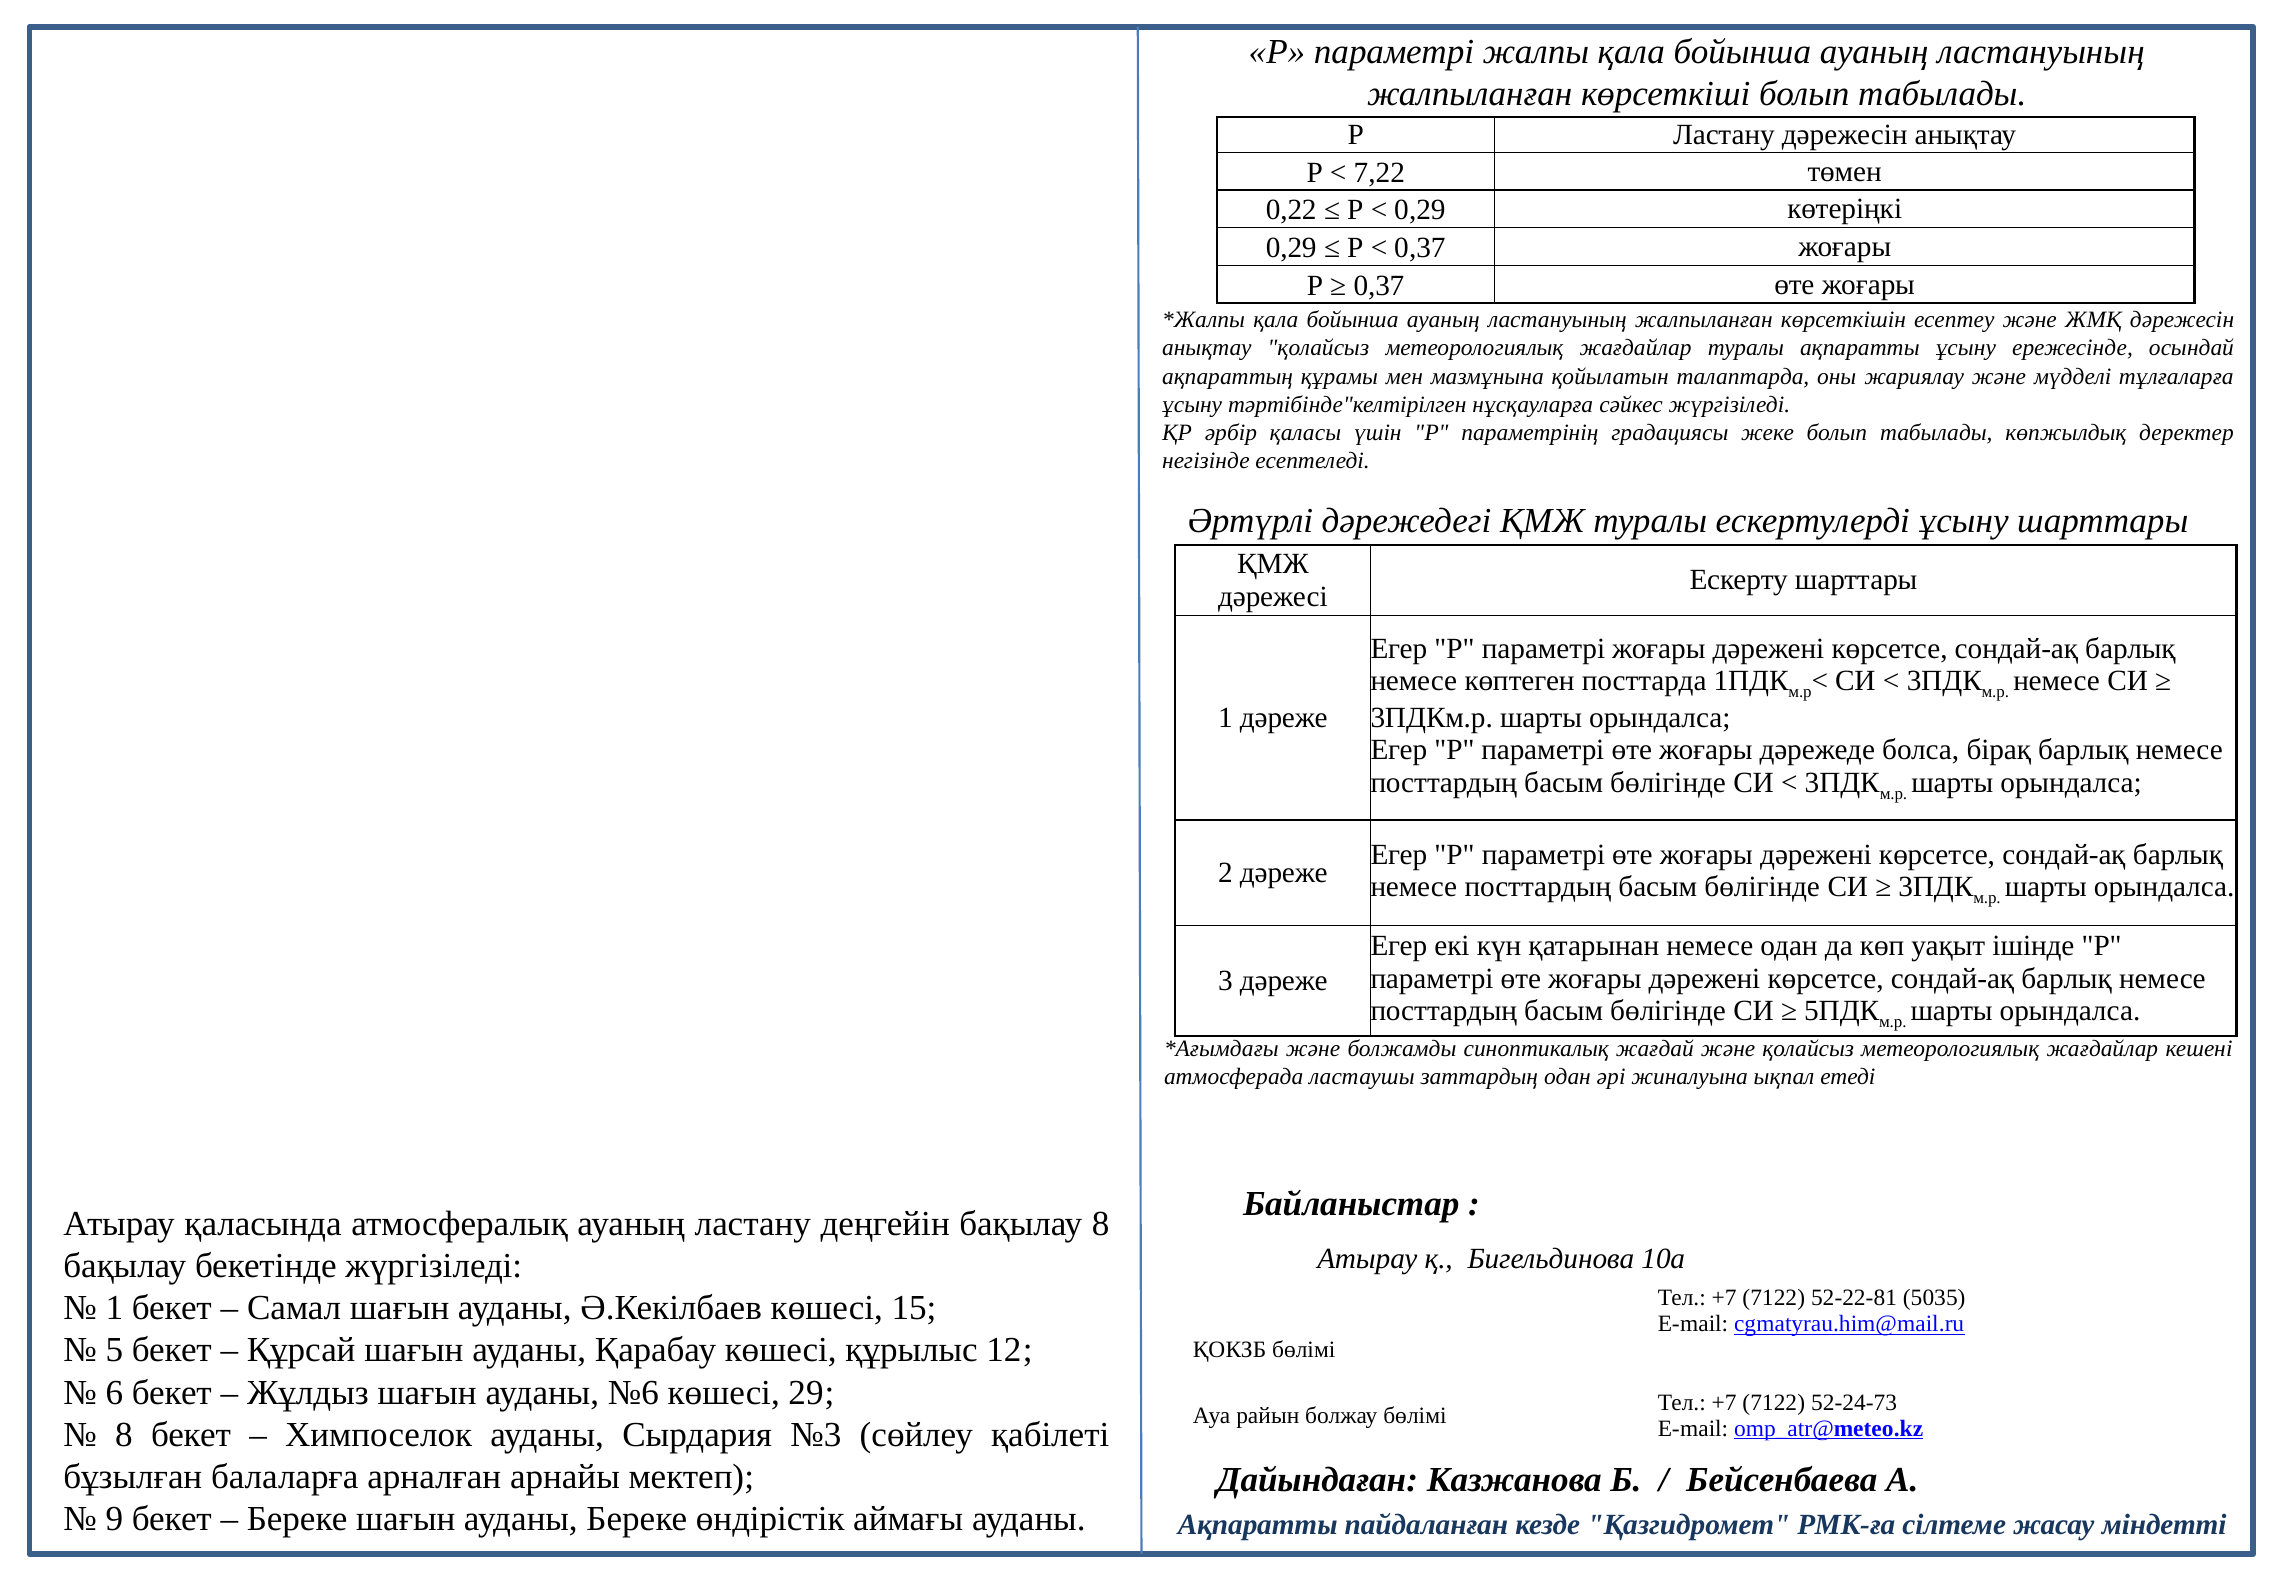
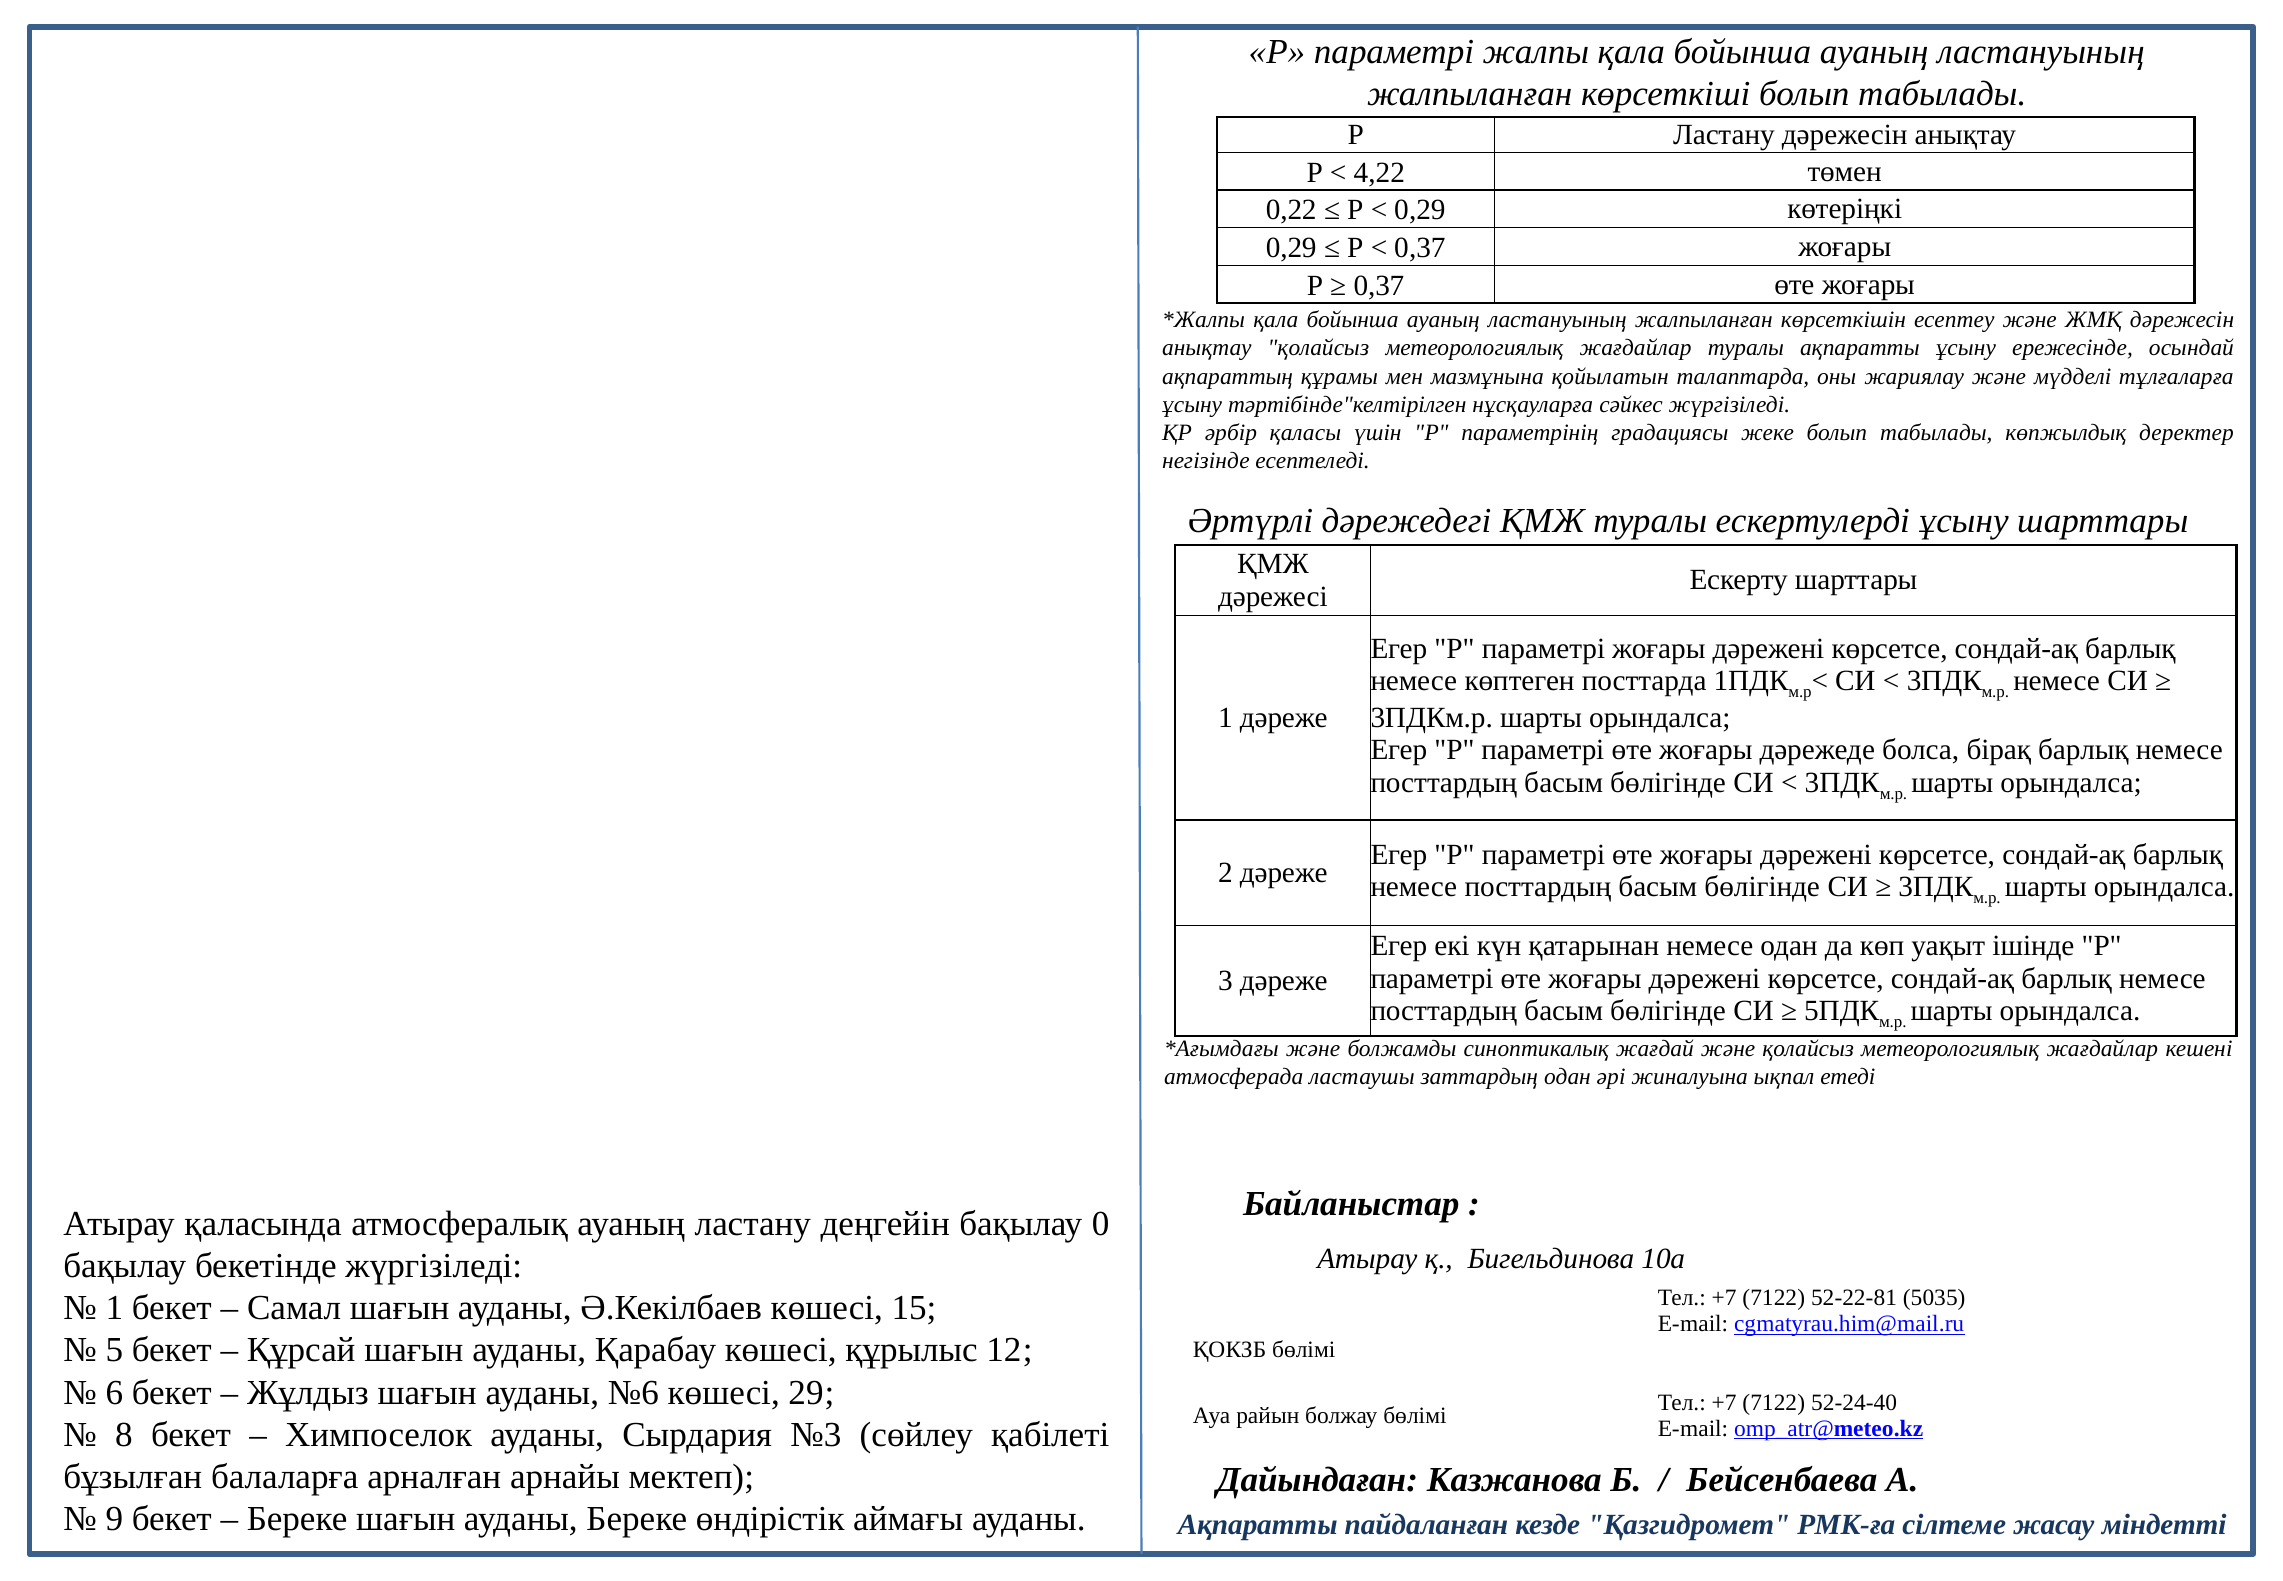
7,22: 7,22 -> 4,22 (1379, 172)
бақылау 8: 8 -> 0 (1101, 1224)
52-24-73: 52-24-73 -> 52-24-40 (1854, 1402)
